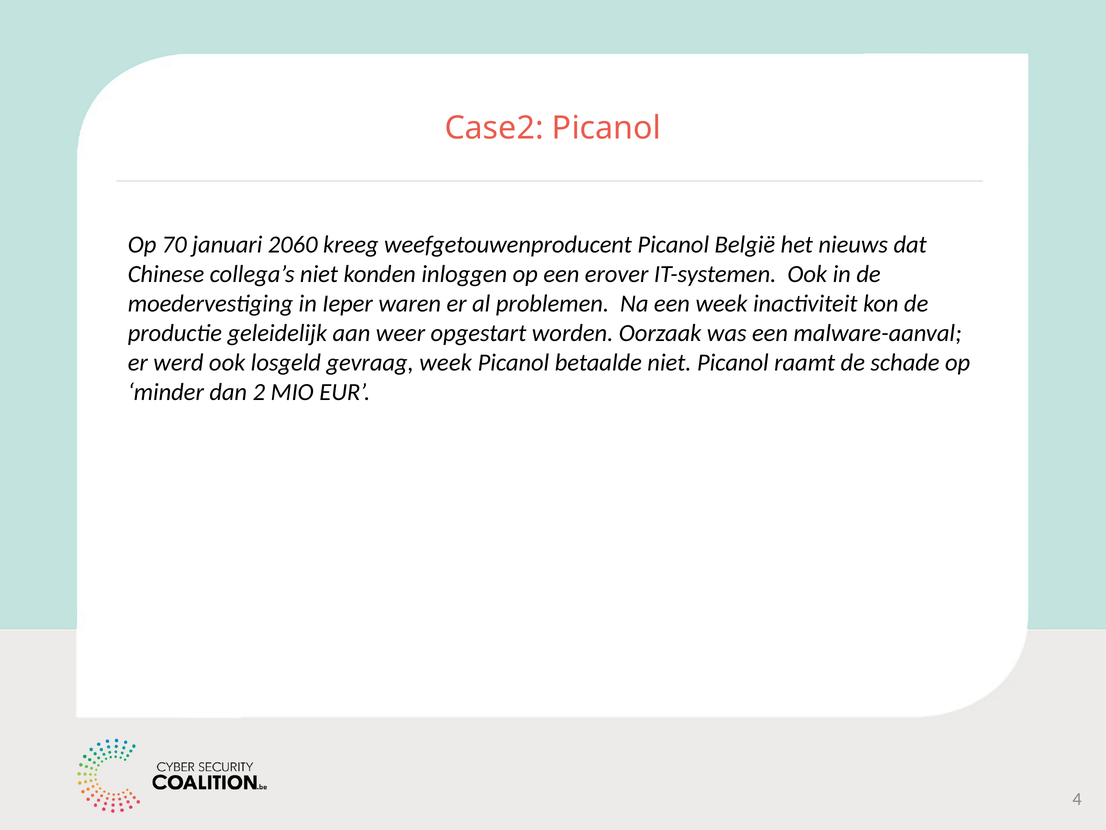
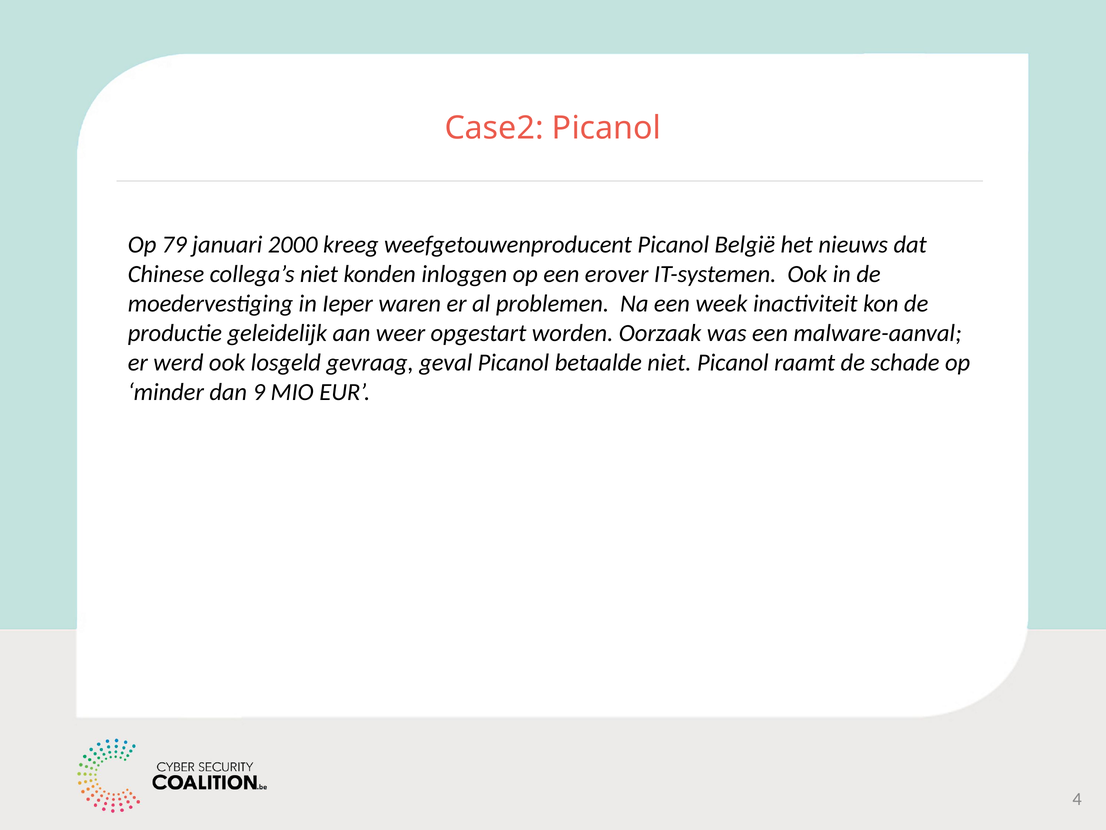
70: 70 -> 79 (174, 245)
2060: 2060 -> 2000 (293, 245)
gevraag week: week -> geval (446, 363)
2: 2 -> 9 (259, 392)
